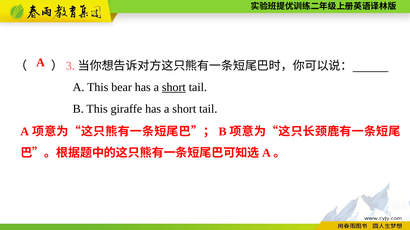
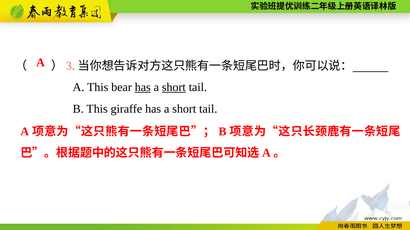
has underline: none -> present (143, 88)
